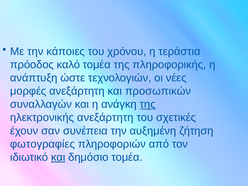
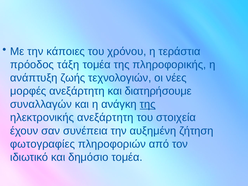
καλό: καλό -> τάξη (68, 65)
ώστε: ώστε -> ζωής (73, 78)
προσωπικών: προσωπικών -> διατηρήσουμε (158, 91)
σχετικές: σχετικές -> στοιχεία (176, 118)
και underline: present -> none (58, 157)
